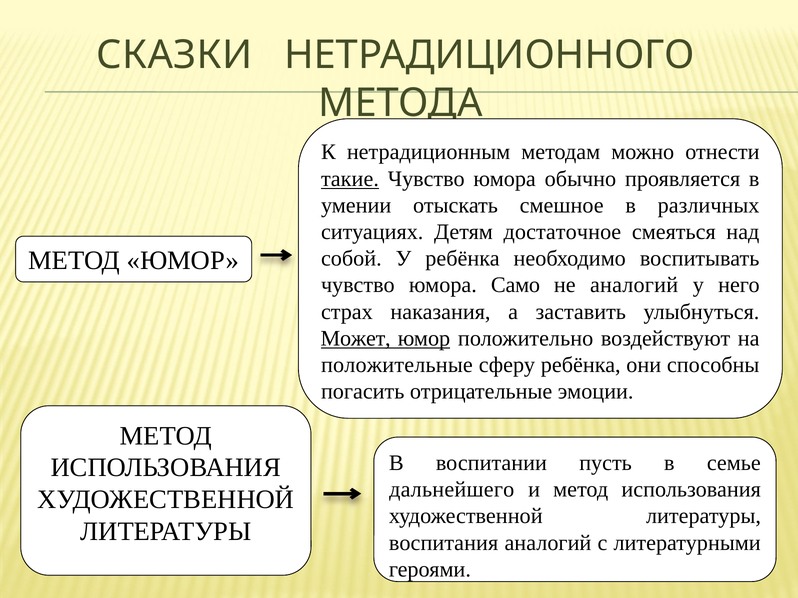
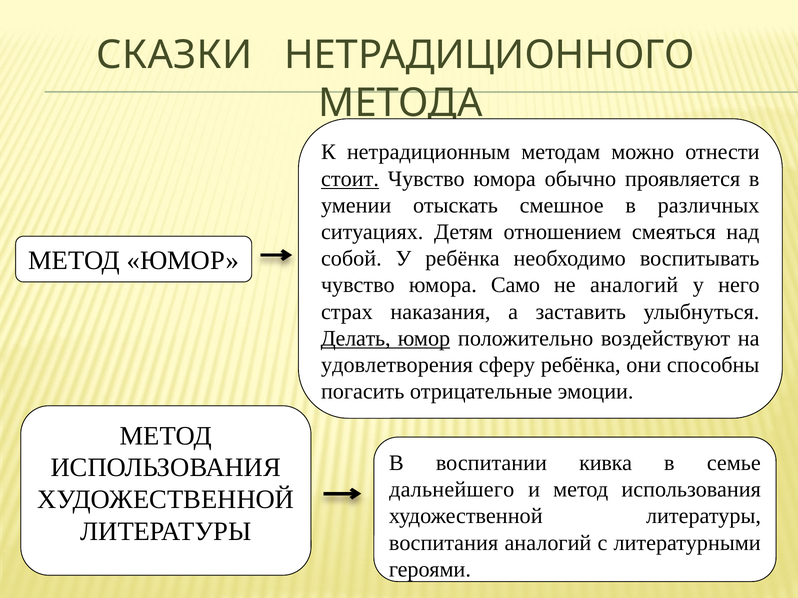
такие: такие -> стоит (350, 179)
достаточное: достаточное -> отношением (562, 232)
Может: Может -> Делать (356, 339)
положительные: положительные -> удовлетворения (397, 365)
пусть: пусть -> кивка (606, 463)
